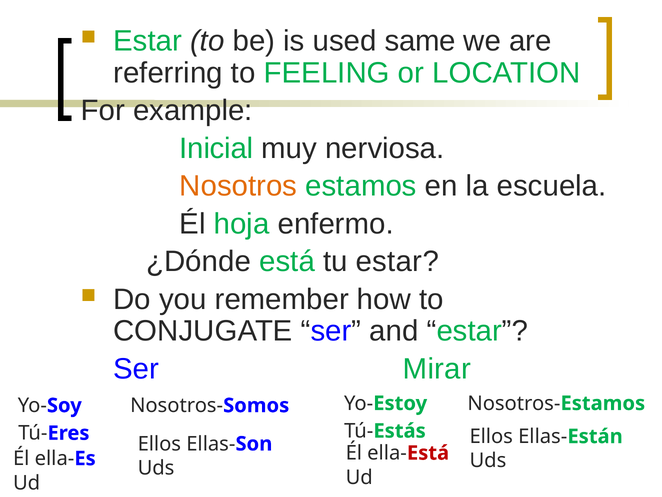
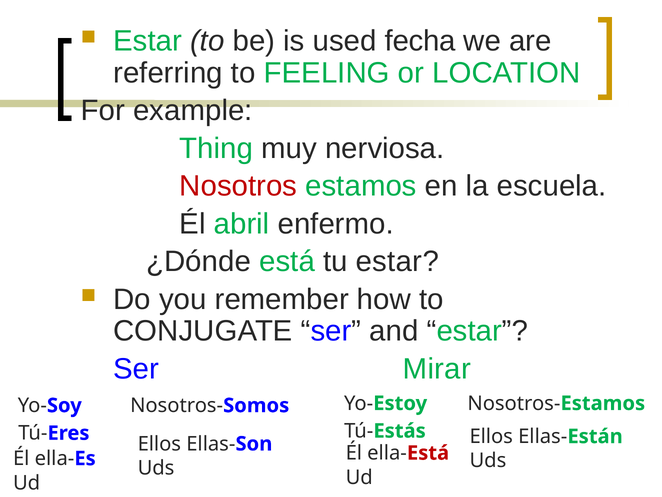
same: same -> fecha (420, 41)
Inicial: Inicial -> Thing (216, 148)
Nosotros colour: orange -> red (238, 186)
hoja: hoja -> abril (242, 224)
